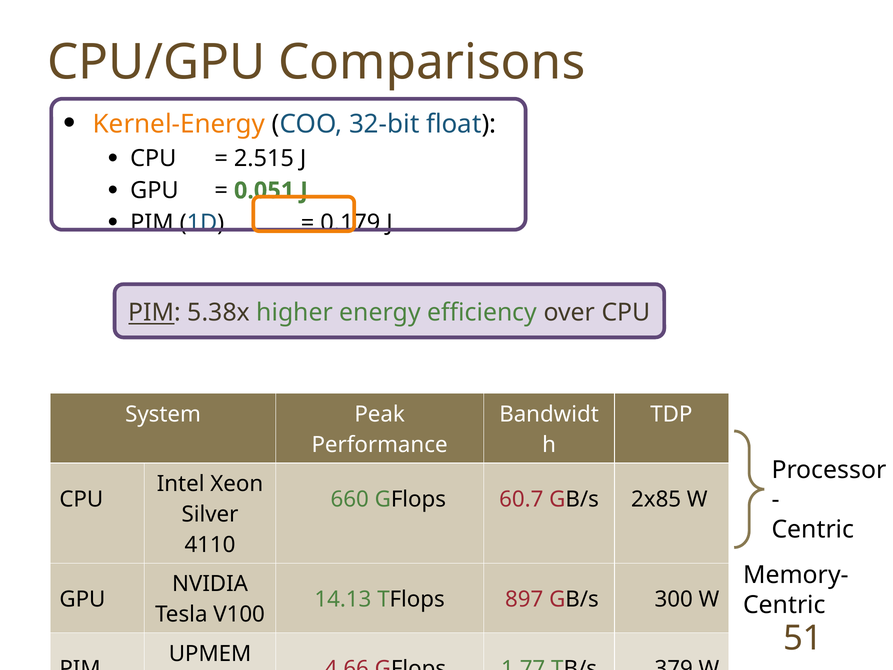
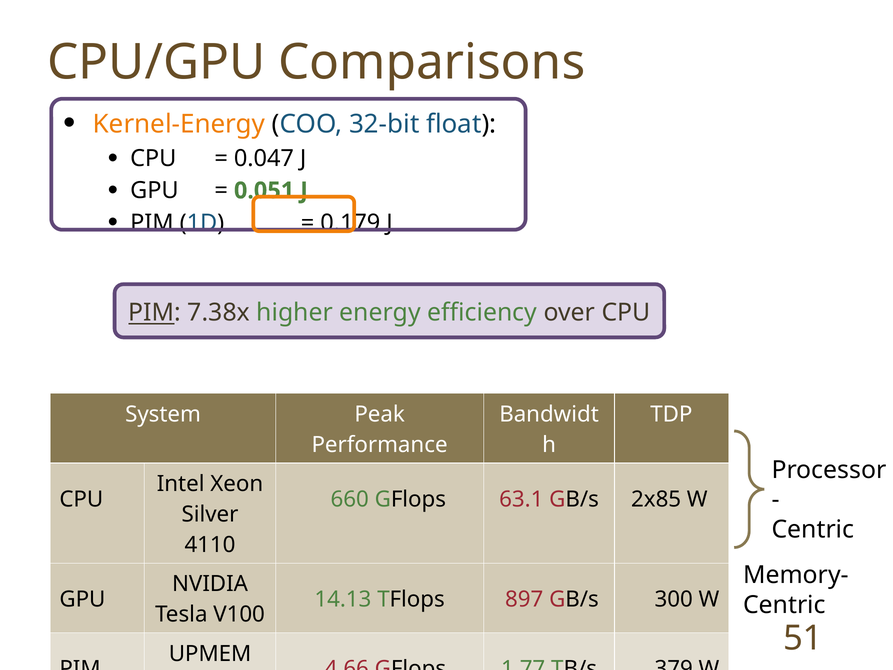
2.515: 2.515 -> 0.047 (264, 158)
5.38x: 5.38x -> 7.38x (219, 312)
60.7: 60.7 -> 63.1 (521, 499)
